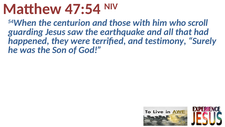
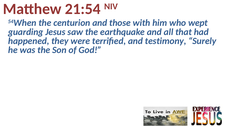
47:54: 47:54 -> 21:54 (83, 9)
scroll: scroll -> wept (198, 23)
